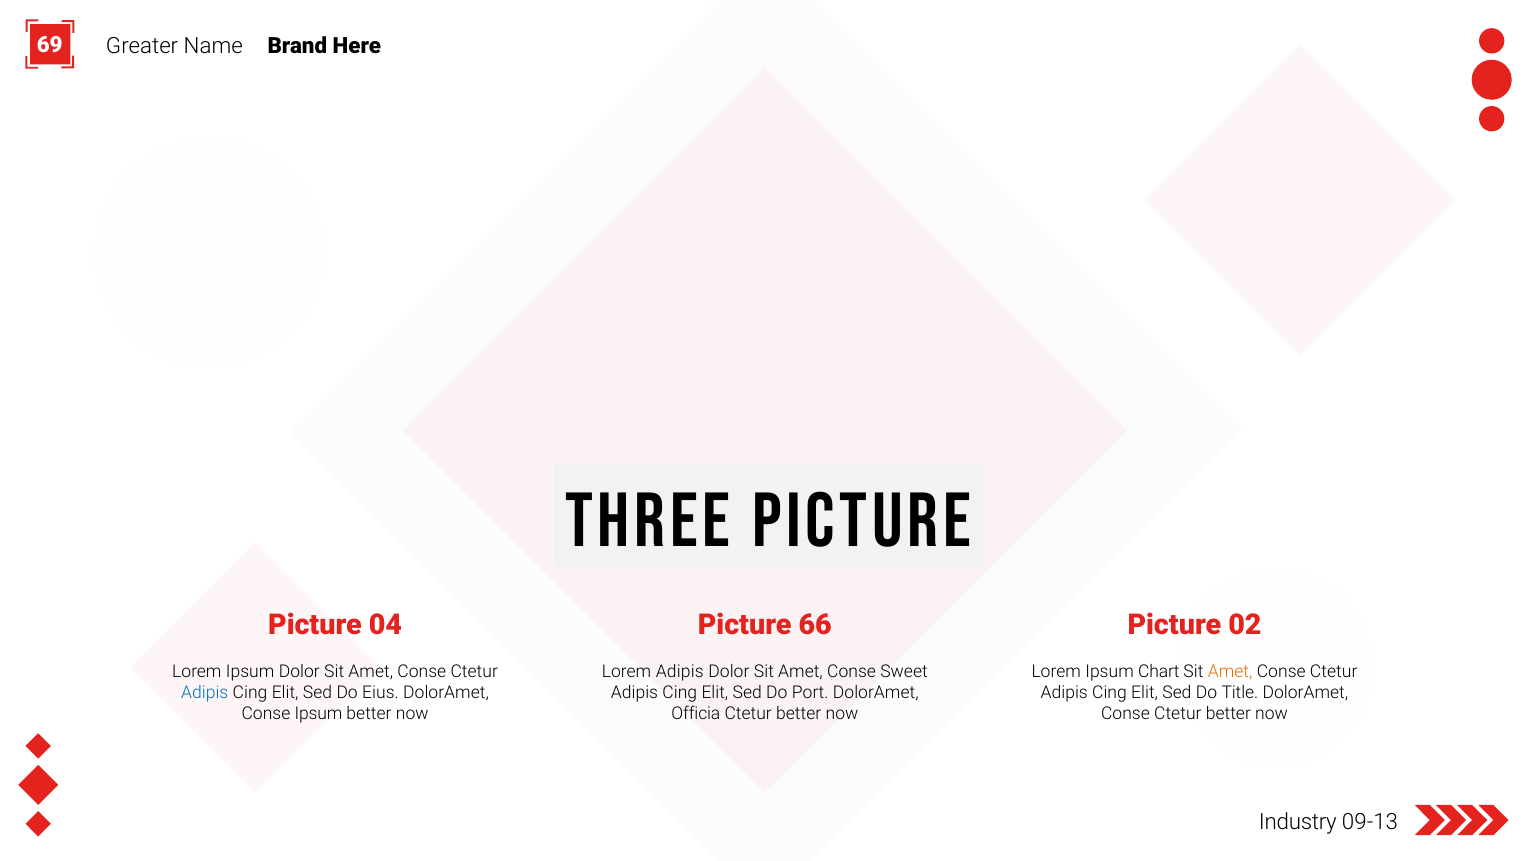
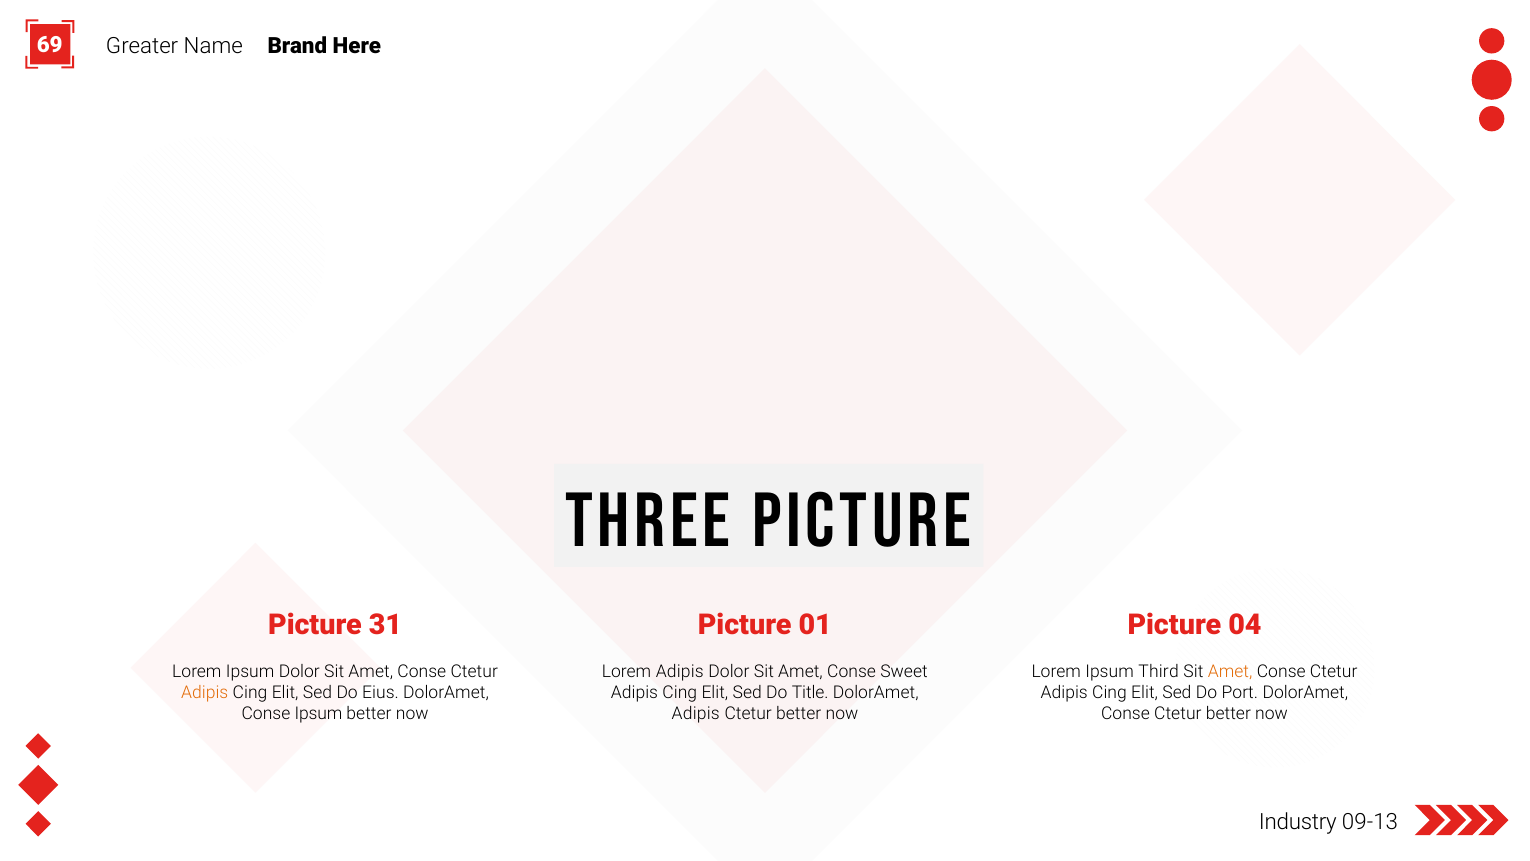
04: 04 -> 31 (385, 625)
66: 66 -> 01 (815, 625)
02: 02 -> 04 (1245, 625)
Chart: Chart -> Third (1159, 671)
Adipis colour: blue -> orange (205, 692)
Port: Port -> Title (810, 692)
Title: Title -> Port (1240, 692)
Officia: Officia -> Adipis (696, 713)
